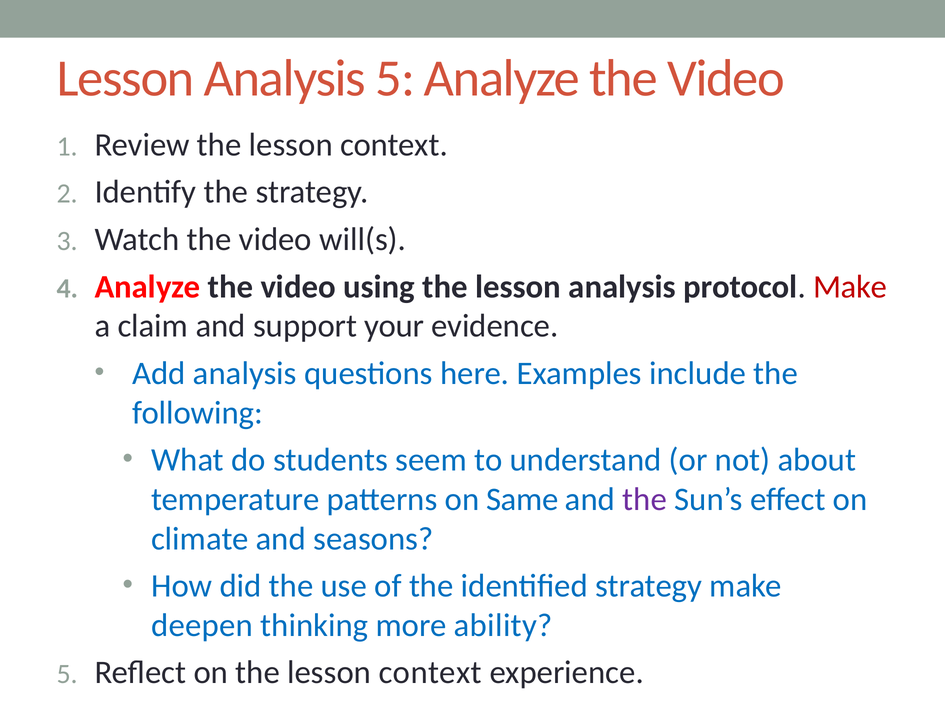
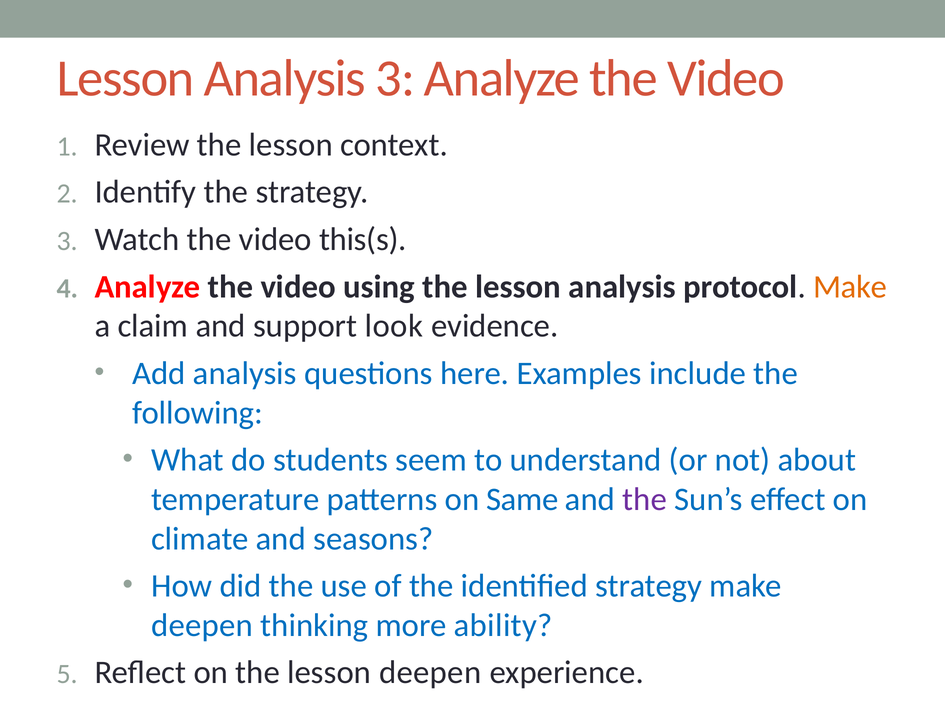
Analysis 5: 5 -> 3 (395, 78)
will(s: will(s -> this(s (363, 239)
Make colour: red -> orange (850, 287)
your: your -> look (394, 326)
on the lesson context: context -> deepen (430, 672)
